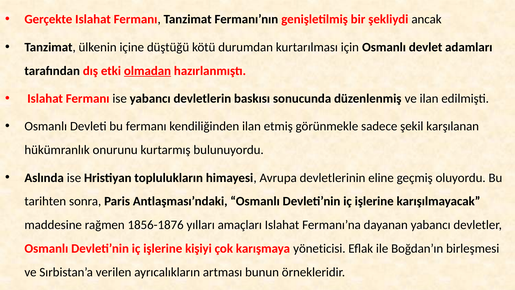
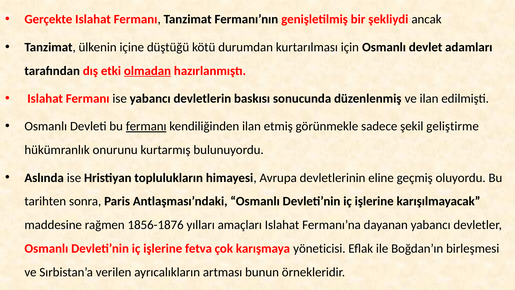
fermanı underline: none -> present (146, 126)
karşılanan: karşılanan -> geliştirme (453, 126)
kişiyi: kişiyi -> fetva (199, 248)
